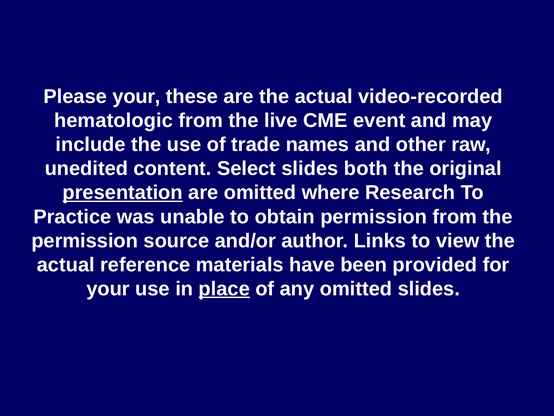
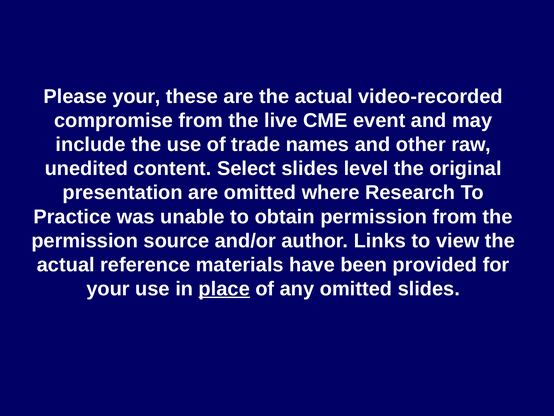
hematologic: hematologic -> compromise (114, 121)
both: both -> level (366, 168)
presentation underline: present -> none (123, 192)
